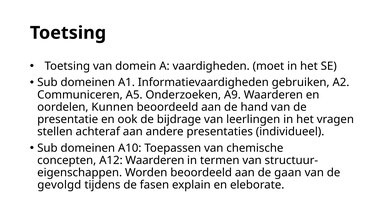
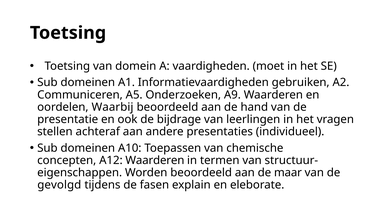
Kunnen: Kunnen -> Waarbij (113, 107)
gaan: gaan -> maar (288, 173)
